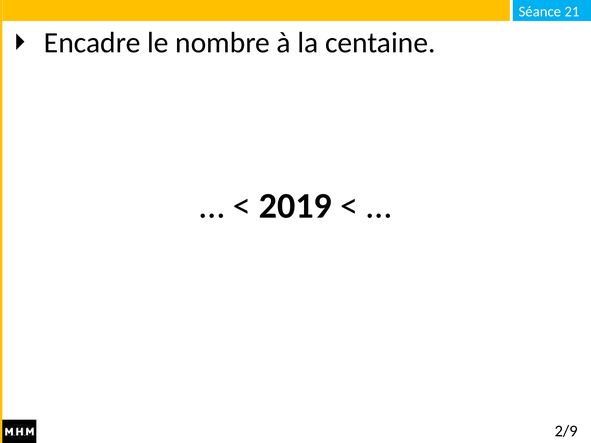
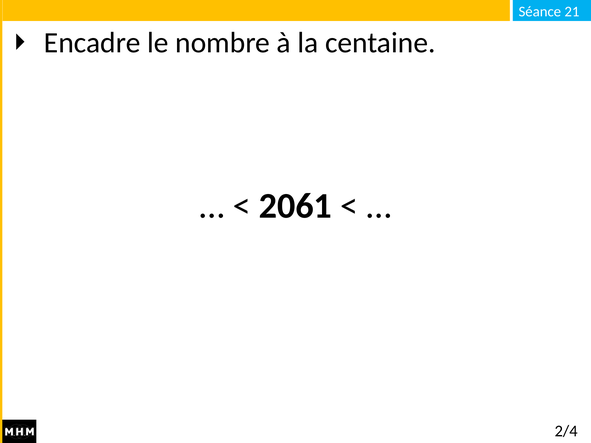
2019: 2019 -> 2061 (295, 206)
2/9: 2/9 -> 2/4 (566, 431)
